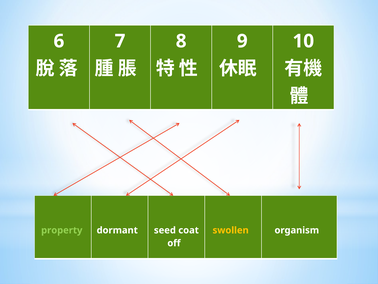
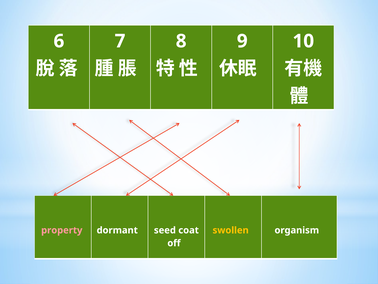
property colour: light green -> pink (62, 230)
